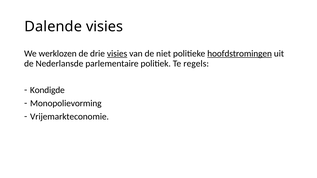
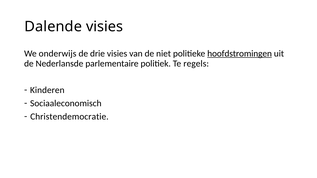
werklozen: werklozen -> onderwijs (58, 54)
visies underline: present -> none (117, 54)
Kondigde: Kondigde -> Kinderen (47, 90)
Monopolievorming: Monopolievorming -> Sociaaleconomisch (66, 103)
Vrijemarkteconomie: Vrijemarkteconomie -> Christendemocratie (69, 117)
